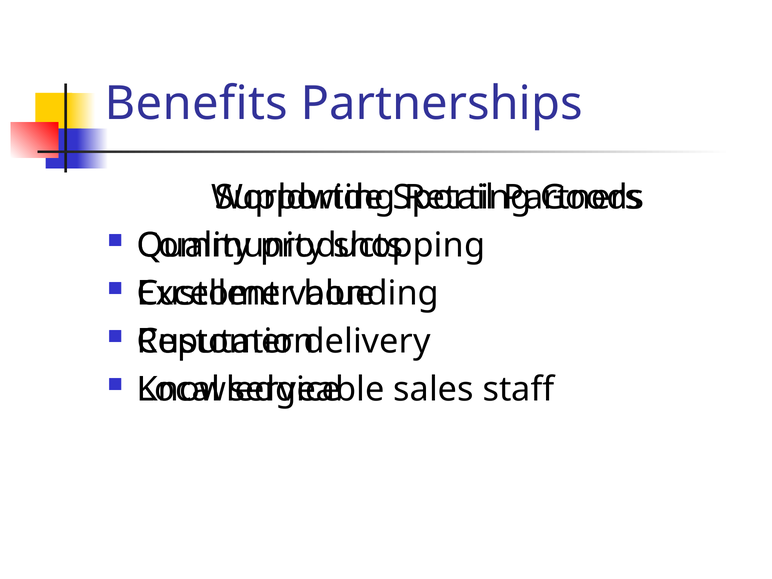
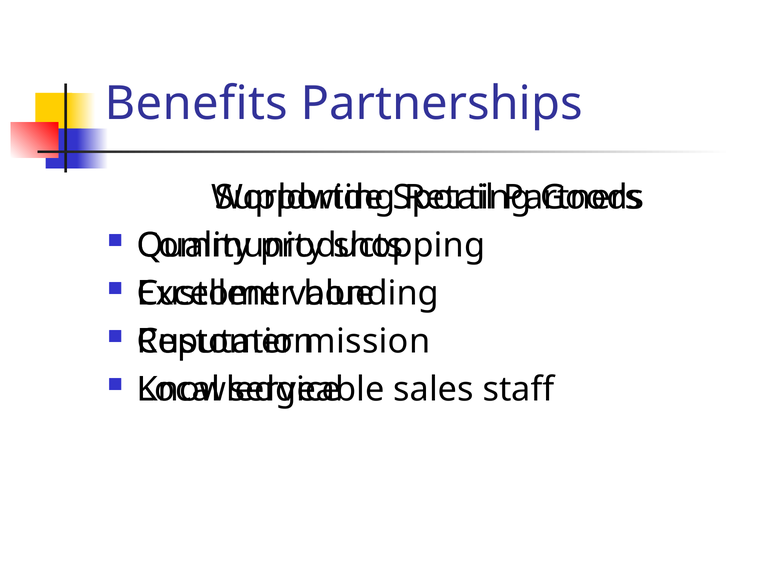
delivery: delivery -> mission (367, 341)
